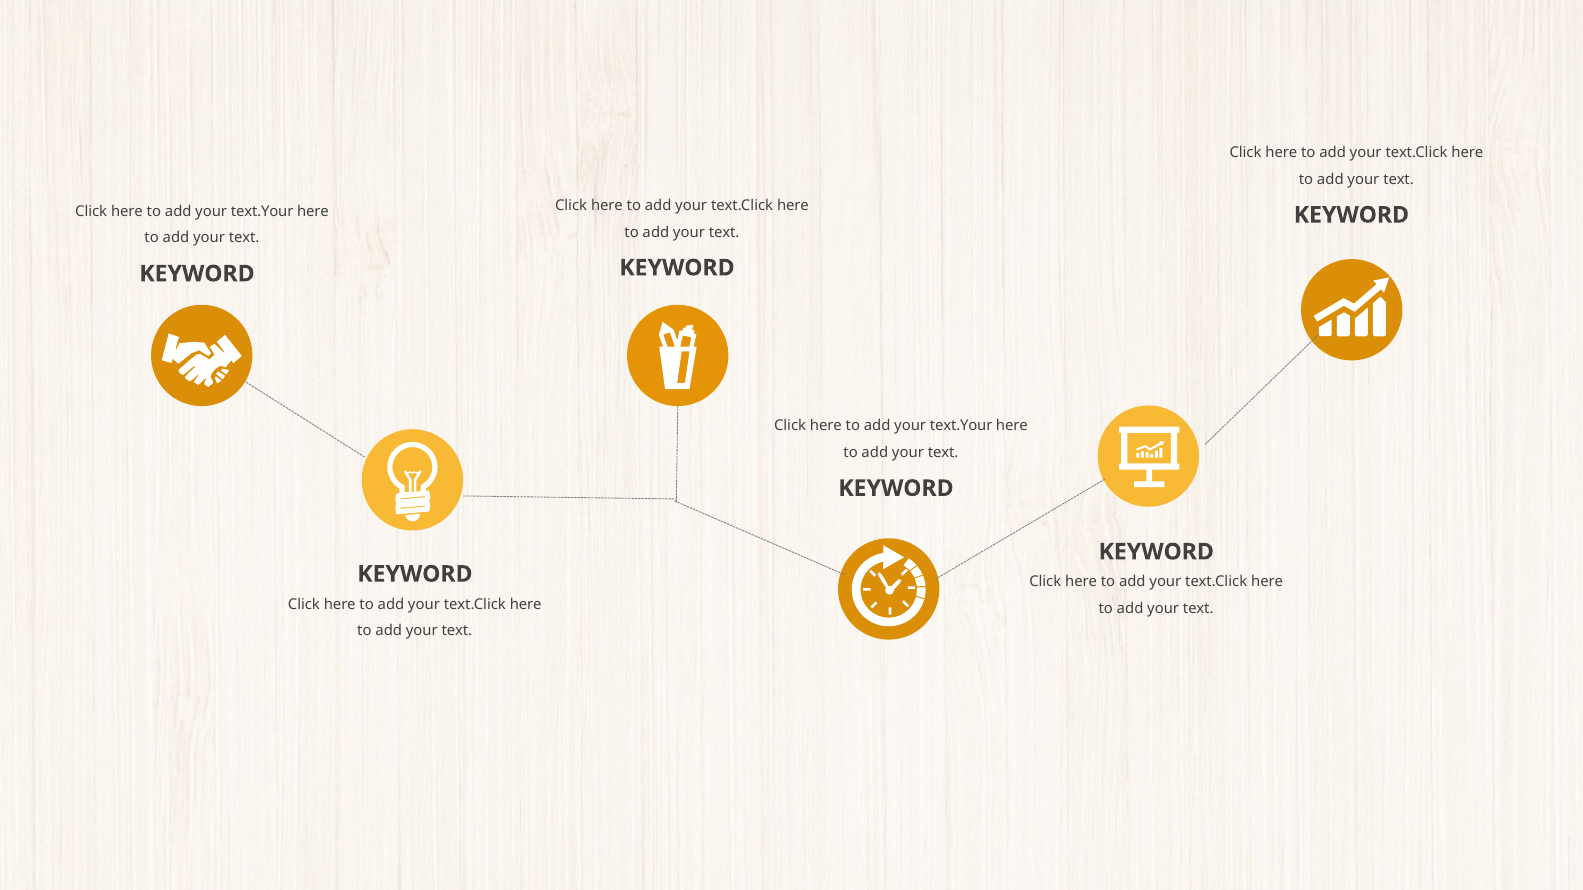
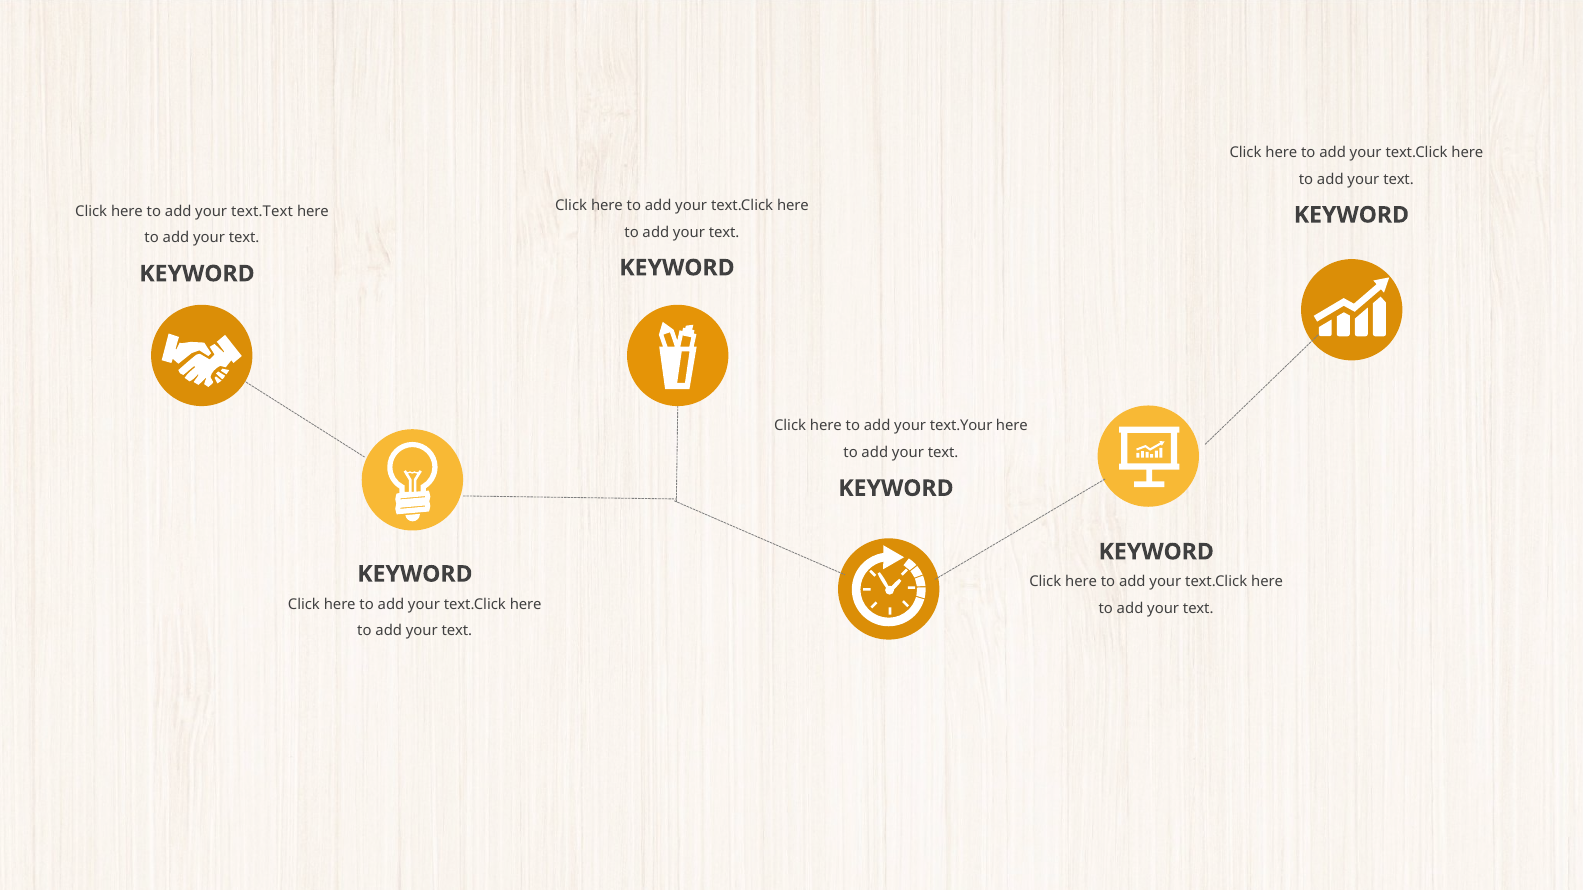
text.Your: text.Your -> text.Text (262, 211)
